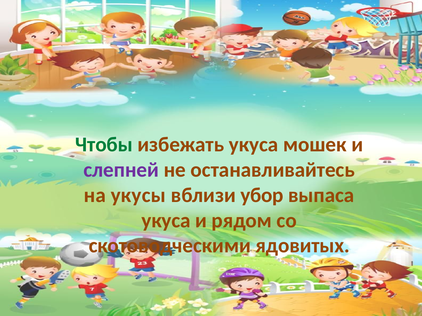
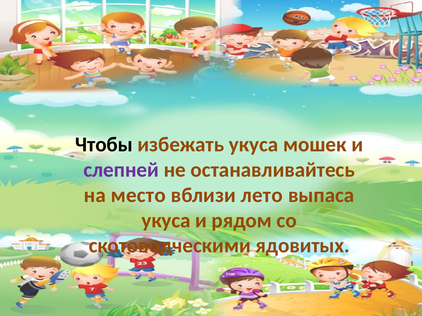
Чтобы colour: green -> black (104, 145)
укусы: укусы -> место (138, 195)
убор: убор -> лето (262, 195)
